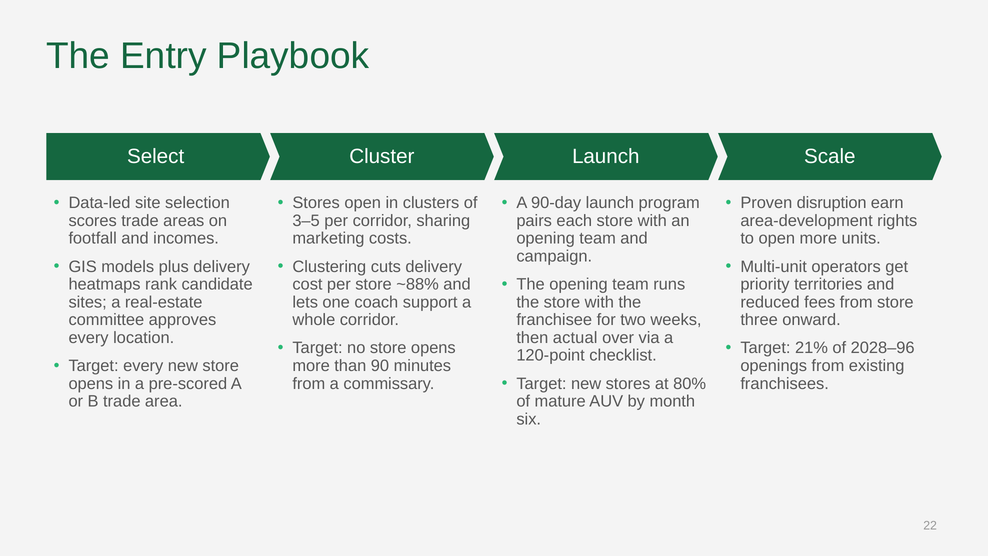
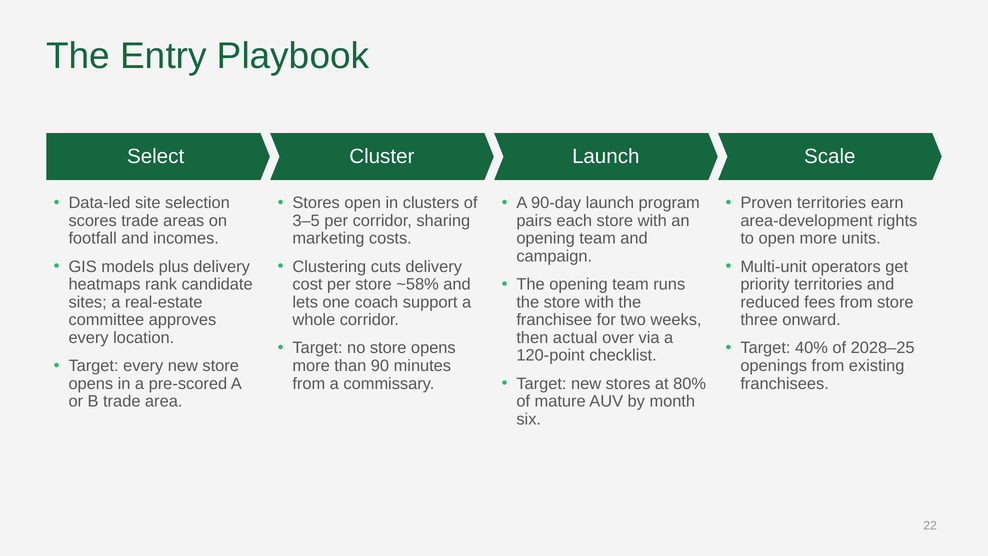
Proven disruption: disruption -> territories (832, 203)
~88%: ~88% -> ~58% (418, 284)
21%: 21% -> 40% (811, 348)
2028–96: 2028–96 -> 2028–25 (883, 348)
